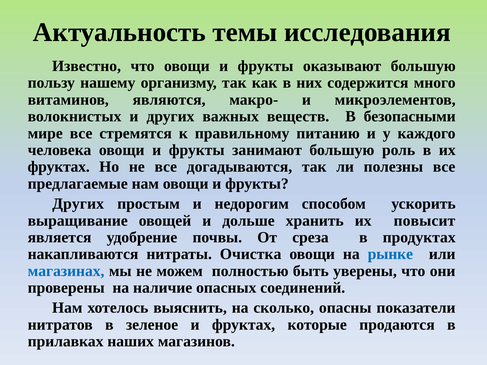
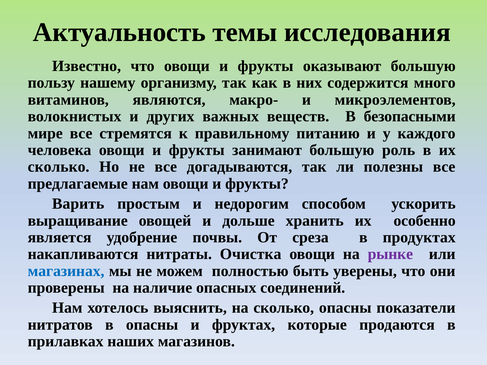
фруктах: фруктах -> сколько (59, 167)
Других: Других -> Варить (78, 204)
повысит: повысит -> особенно (425, 221)
рынке colour: blue -> purple (390, 254)
в зеленое: зеленое -> опасны (152, 325)
